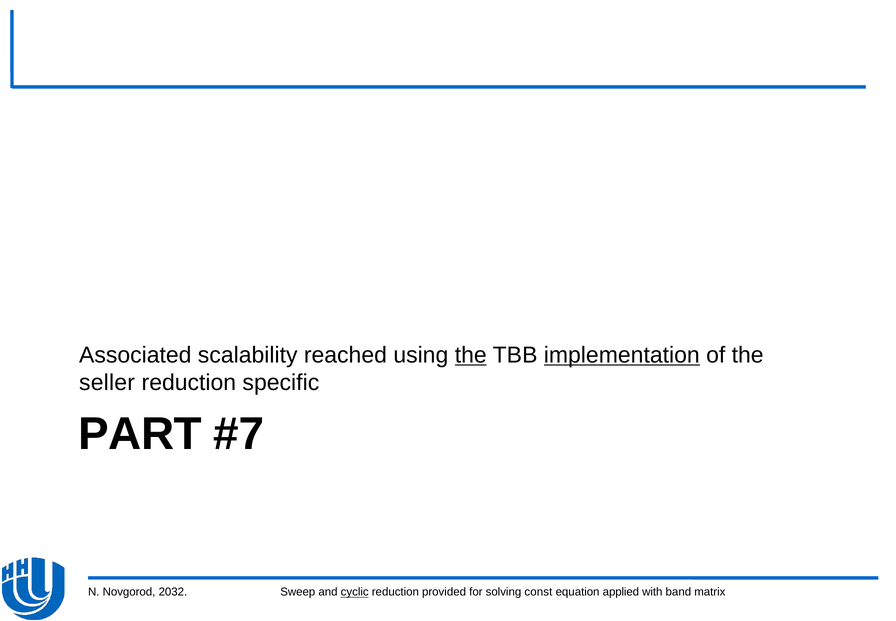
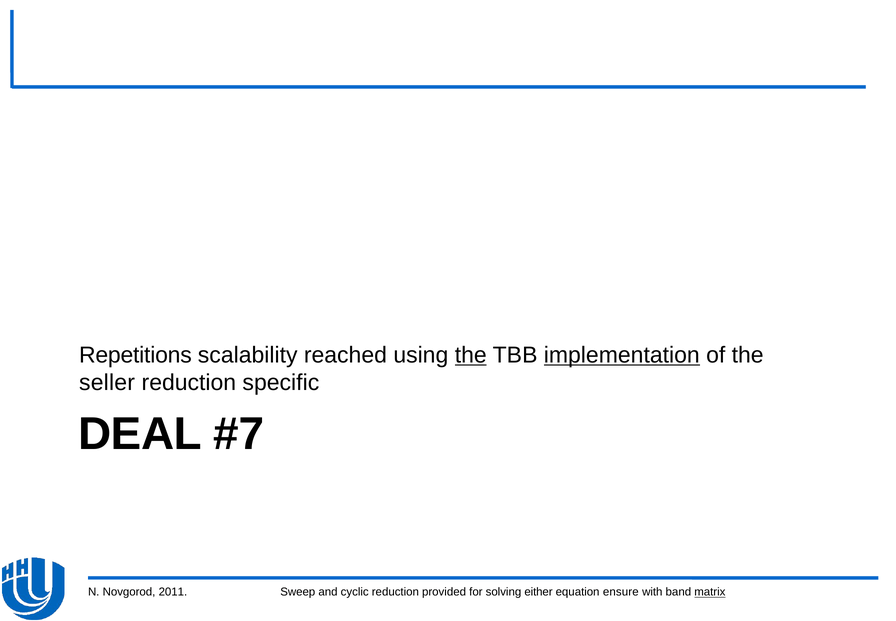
Associated: Associated -> Repetitions (135, 355)
PART: PART -> DEAL (140, 434)
2032: 2032 -> 2011 (173, 591)
cyclic underline: present -> none (355, 591)
const: const -> either (539, 591)
applied: applied -> ensure (621, 591)
matrix underline: none -> present (710, 591)
